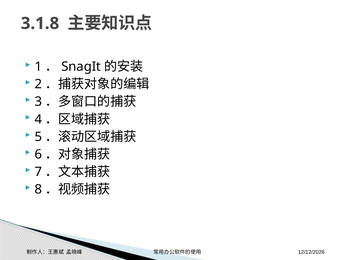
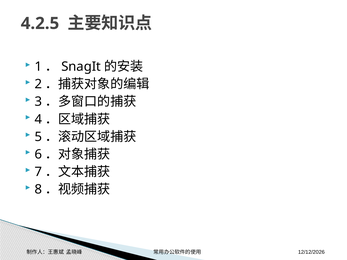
3.1.8: 3.1.8 -> 4.2.5 (40, 23)
